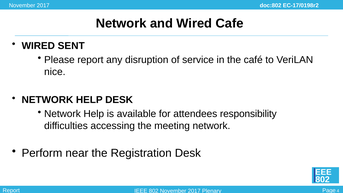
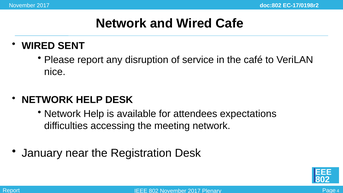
responsibility: responsibility -> expectations (248, 114)
Perform: Perform -> January (42, 153)
